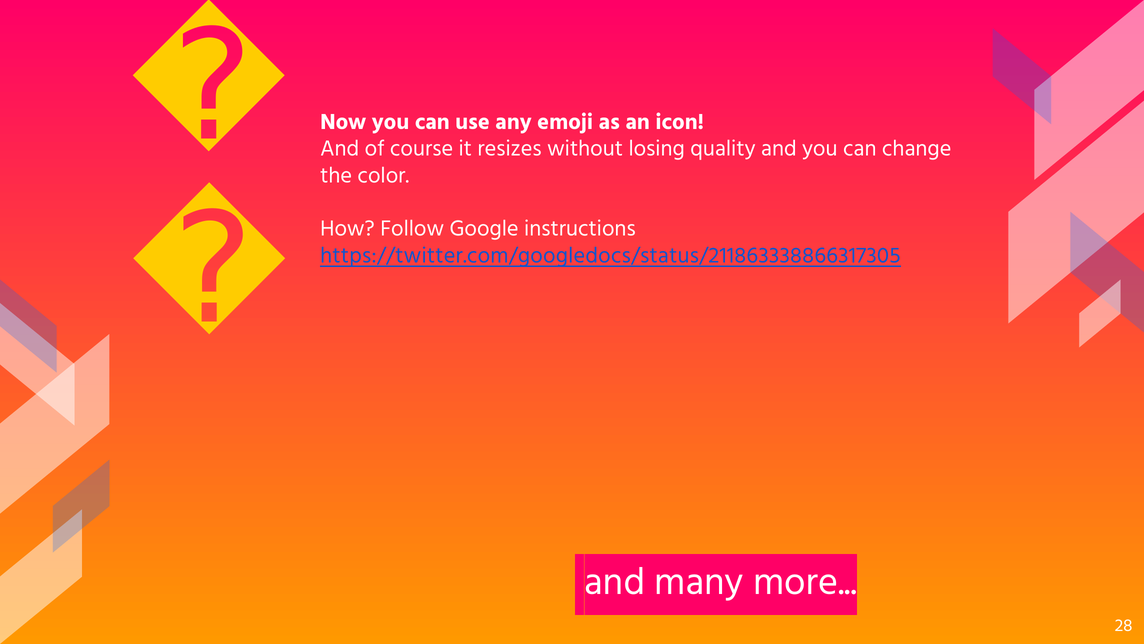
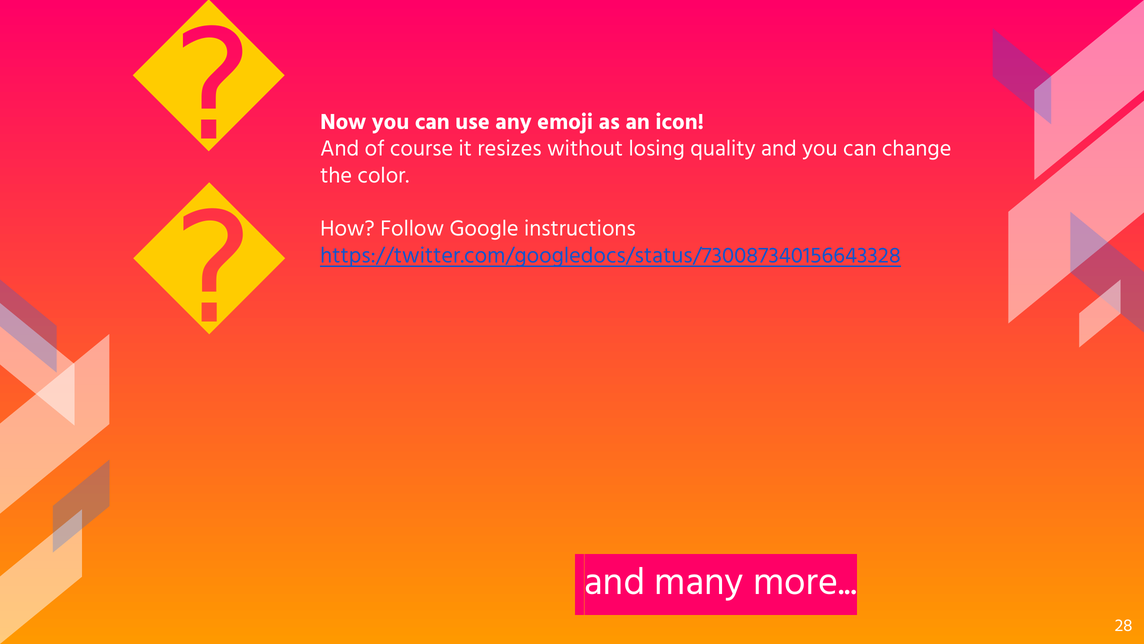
https://twitter.com/googledocs/status/211863338866317305: https://twitter.com/googledocs/status/211863338866317305 -> https://twitter.com/googledocs/status/730087340156643328 (611, 255)
